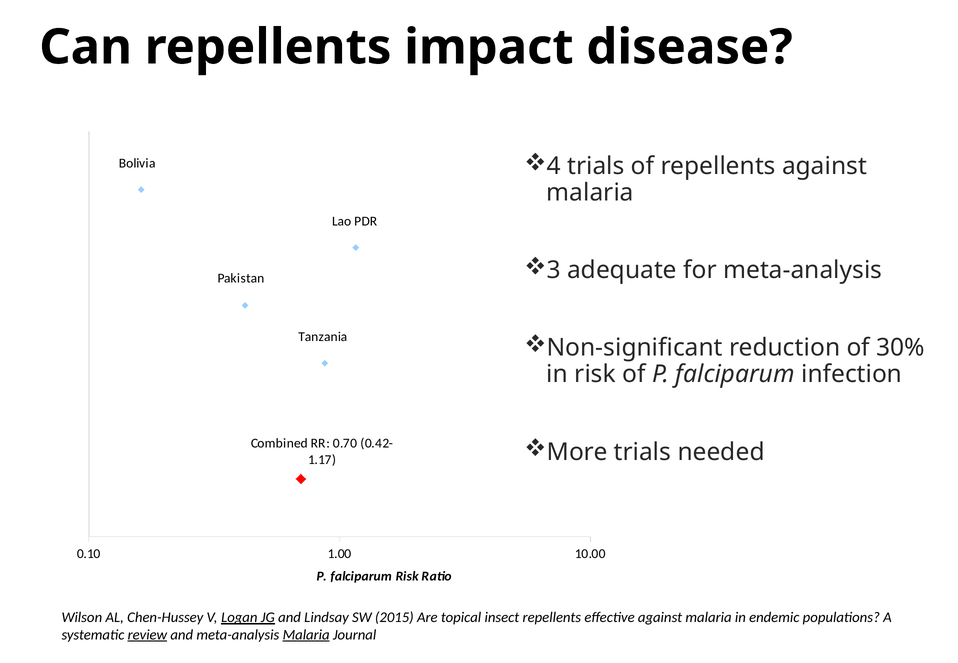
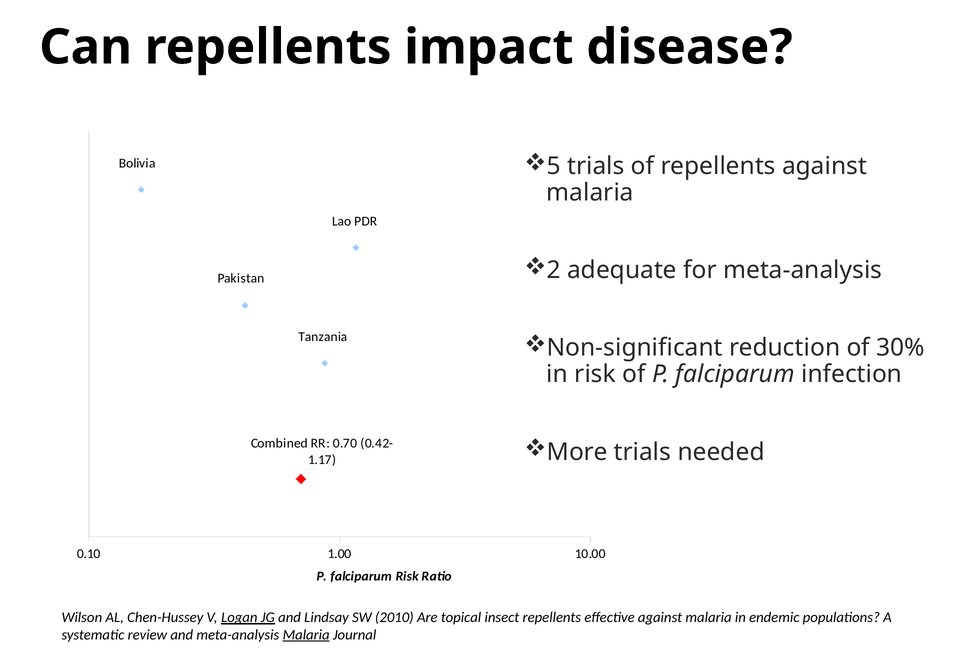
4: 4 -> 5 (554, 166)
3: 3 -> 2 (554, 270)
2015: 2015 -> 2010 (394, 617)
review underline: present -> none (147, 635)
